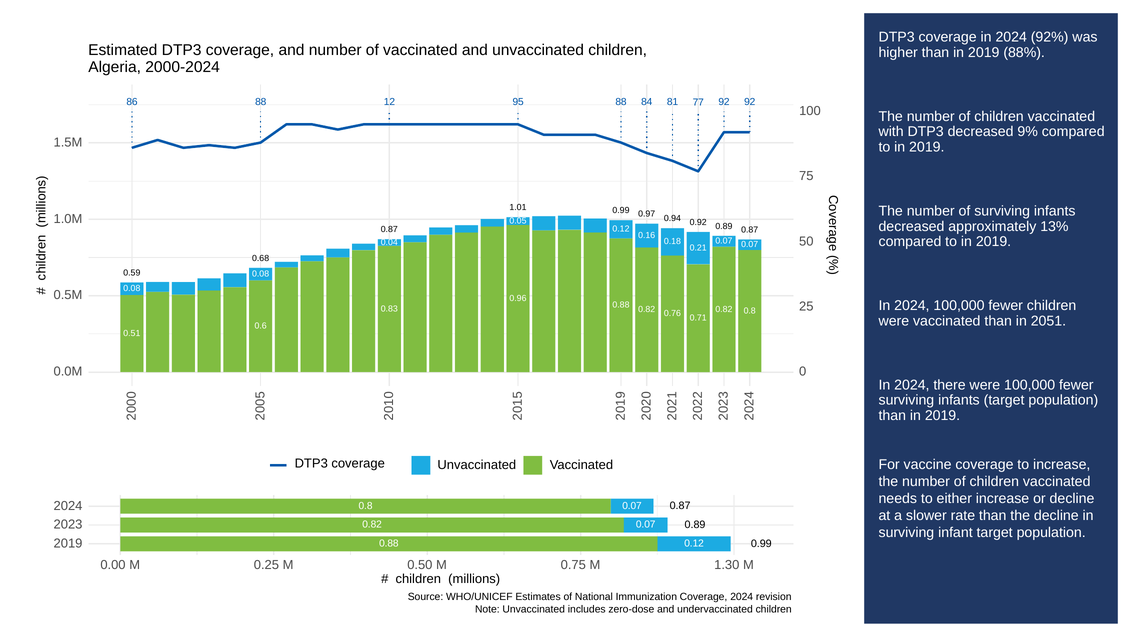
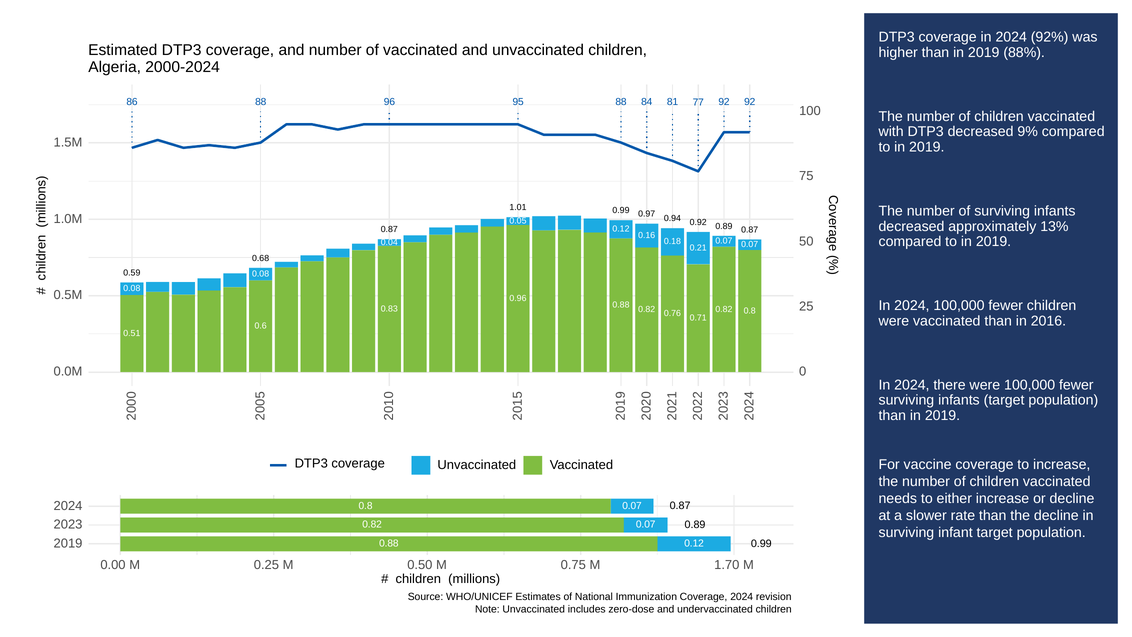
12: 12 -> 96 (389, 102)
2051: 2051 -> 2016 (1048, 321)
1.30: 1.30 -> 1.70 (727, 565)
